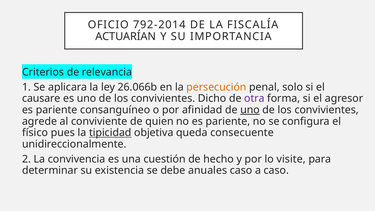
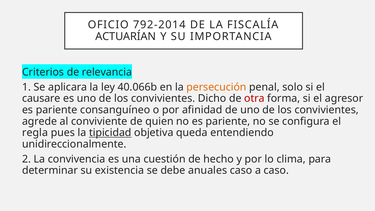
26.066b: 26.066b -> 40.066b (137, 87)
otra colour: purple -> red (254, 98)
uno underline: present -> none (250, 110)
físico: físico -> regla (35, 133)
consecuente: consecuente -> entendiendo (242, 133)
visite: visite -> clima (291, 159)
